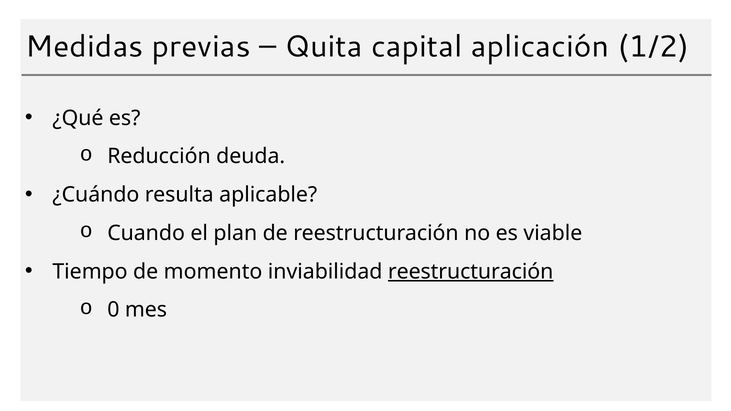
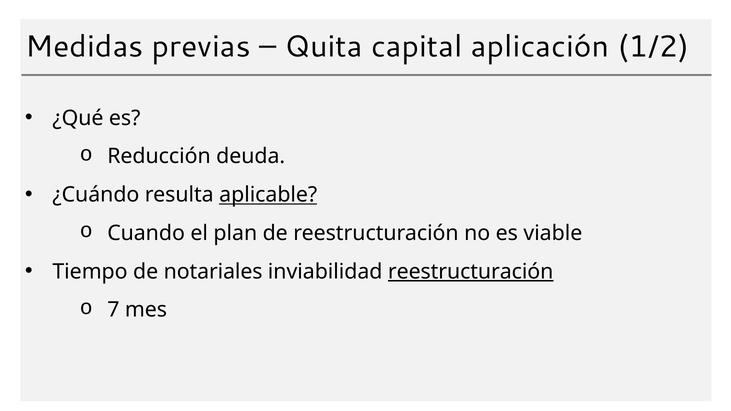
aplicable underline: none -> present (268, 195)
momento: momento -> notariales (213, 272)
0: 0 -> 7 (113, 310)
